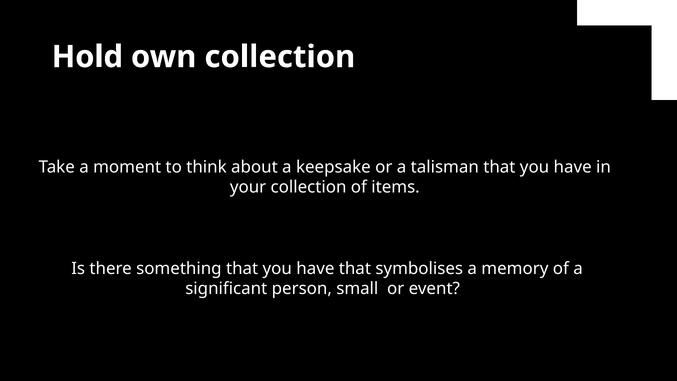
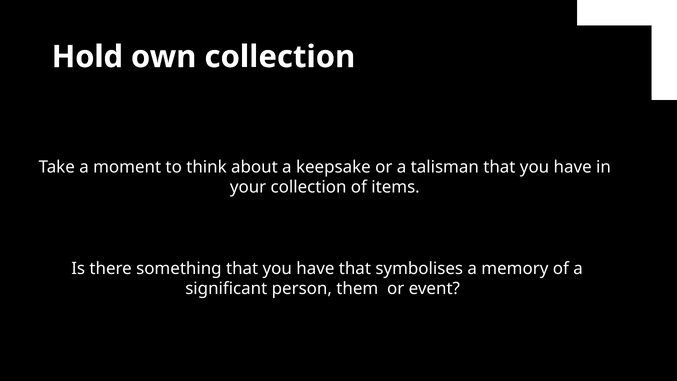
small: small -> them (357, 289)
